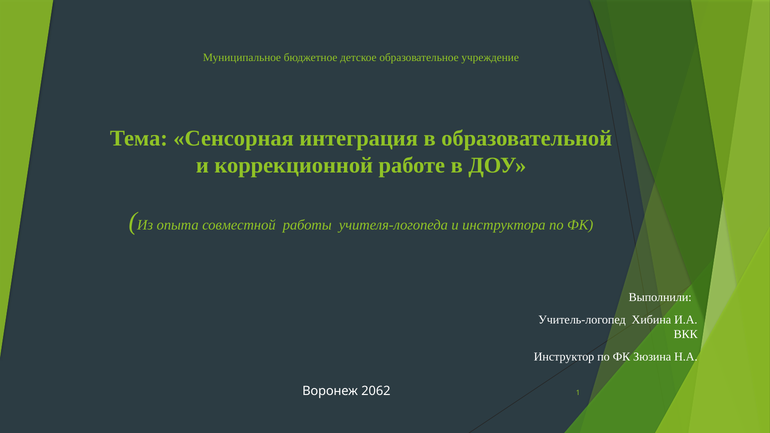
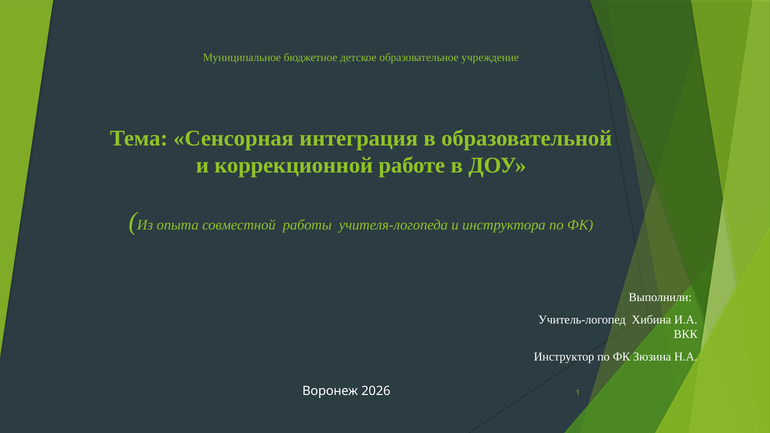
2062: 2062 -> 2026 (376, 391)
